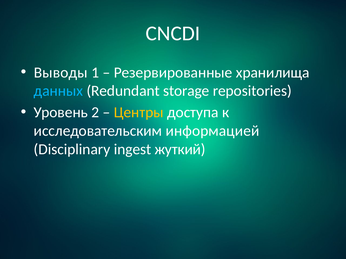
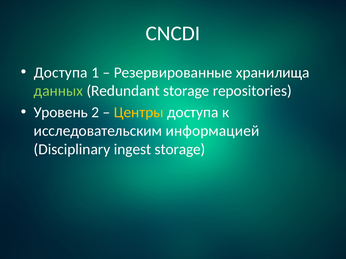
Выводы: Выводы -> Доступа (61, 73)
данных colour: light blue -> light green (58, 91)
ingest жуткий: жуткий -> storage (180, 149)
